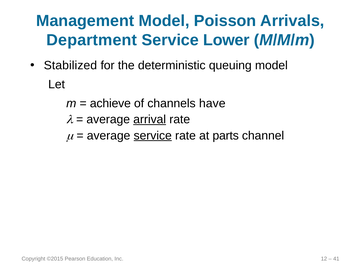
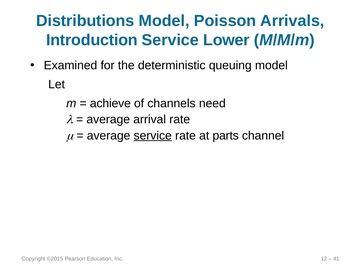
Management: Management -> Distributions (85, 21)
Department: Department -> Introduction (92, 40)
Stabilized: Stabilized -> Examined (70, 65)
have: have -> need (212, 103)
arrival underline: present -> none (150, 119)
